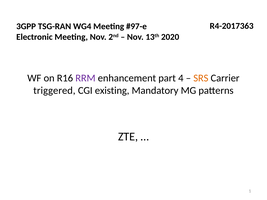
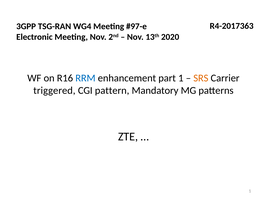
RRM colour: purple -> blue (85, 78)
part 4: 4 -> 1 (181, 78)
existing: existing -> pattern (112, 91)
